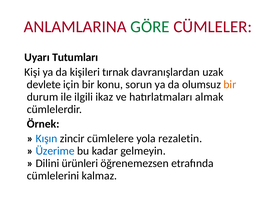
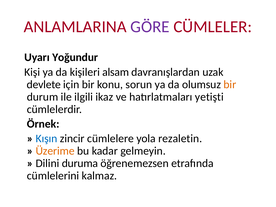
GÖRE colour: green -> purple (150, 27)
Tutumları: Tutumları -> Yoğundur (75, 57)
tırnak: tırnak -> alsam (116, 72)
almak: almak -> yetişti (209, 97)
Üzerime colour: blue -> orange (55, 151)
ürünleri: ürünleri -> duruma (80, 163)
